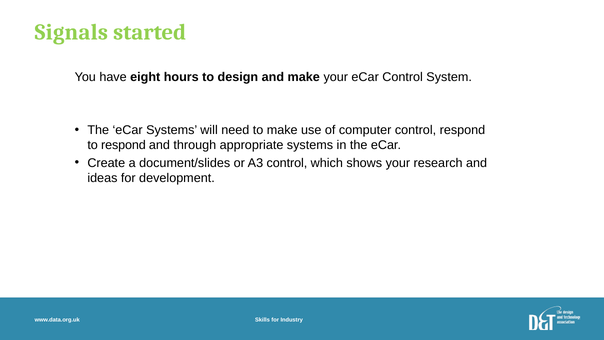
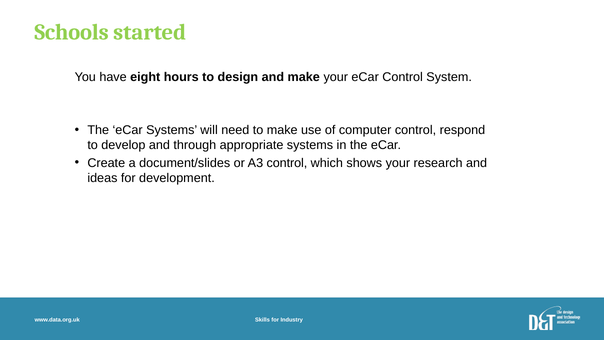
Signals: Signals -> Schools (72, 32)
to respond: respond -> develop (123, 145)
